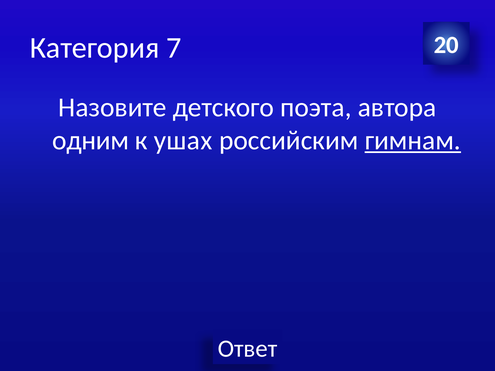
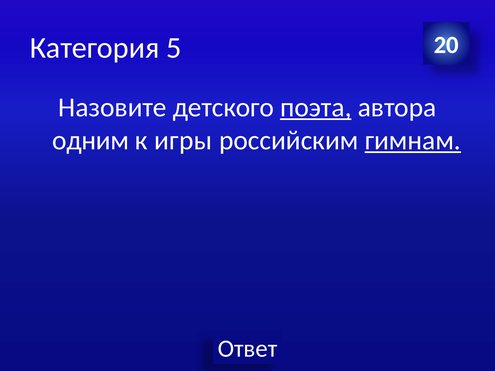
7: 7 -> 5 (174, 48)
поэта underline: none -> present (316, 108)
ушах: ушах -> игры (183, 141)
